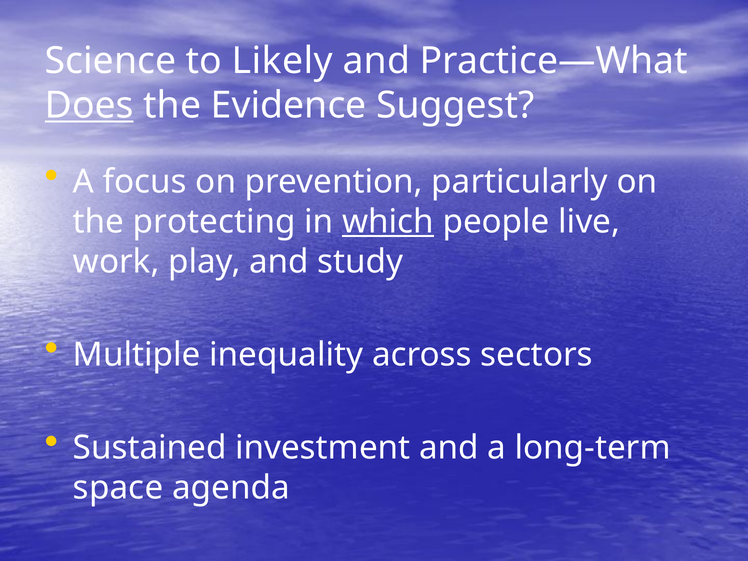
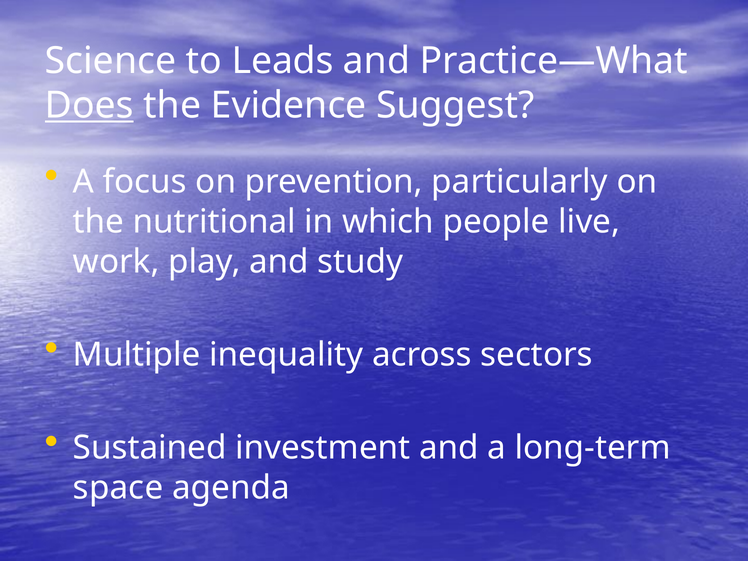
Likely: Likely -> Leads (283, 61)
protecting: protecting -> nutritional (214, 222)
which underline: present -> none (388, 222)
